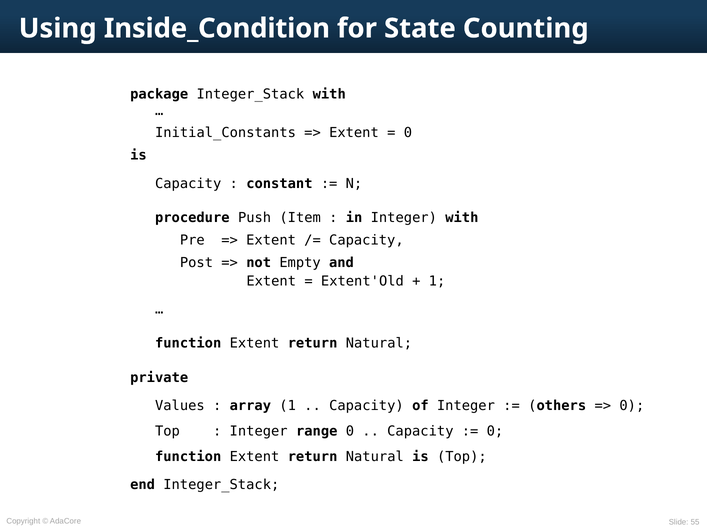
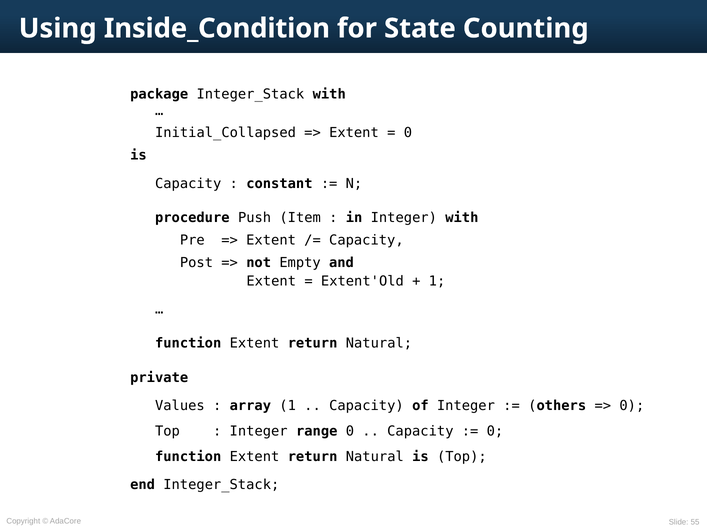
Initial_Constants: Initial_Constants -> Initial_Collapsed (226, 133)
